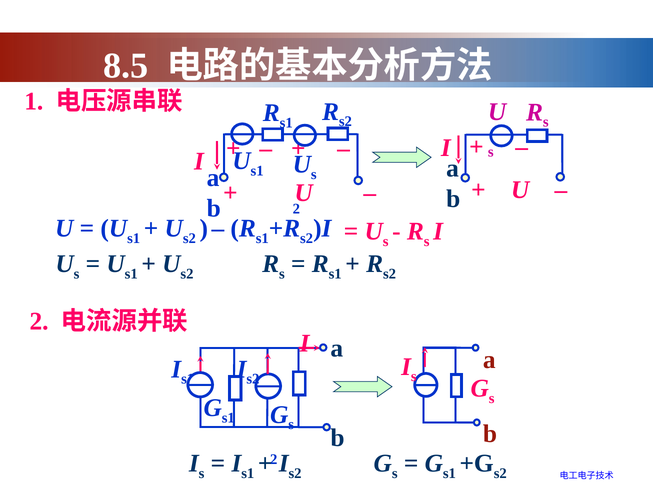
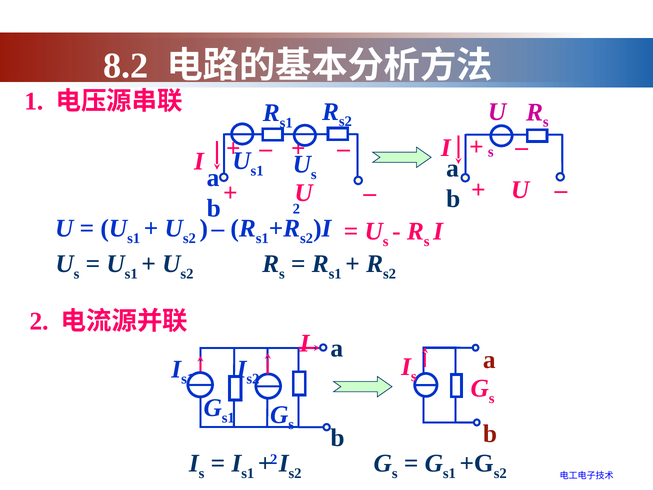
8.5: 8.5 -> 8.2 (126, 66)
